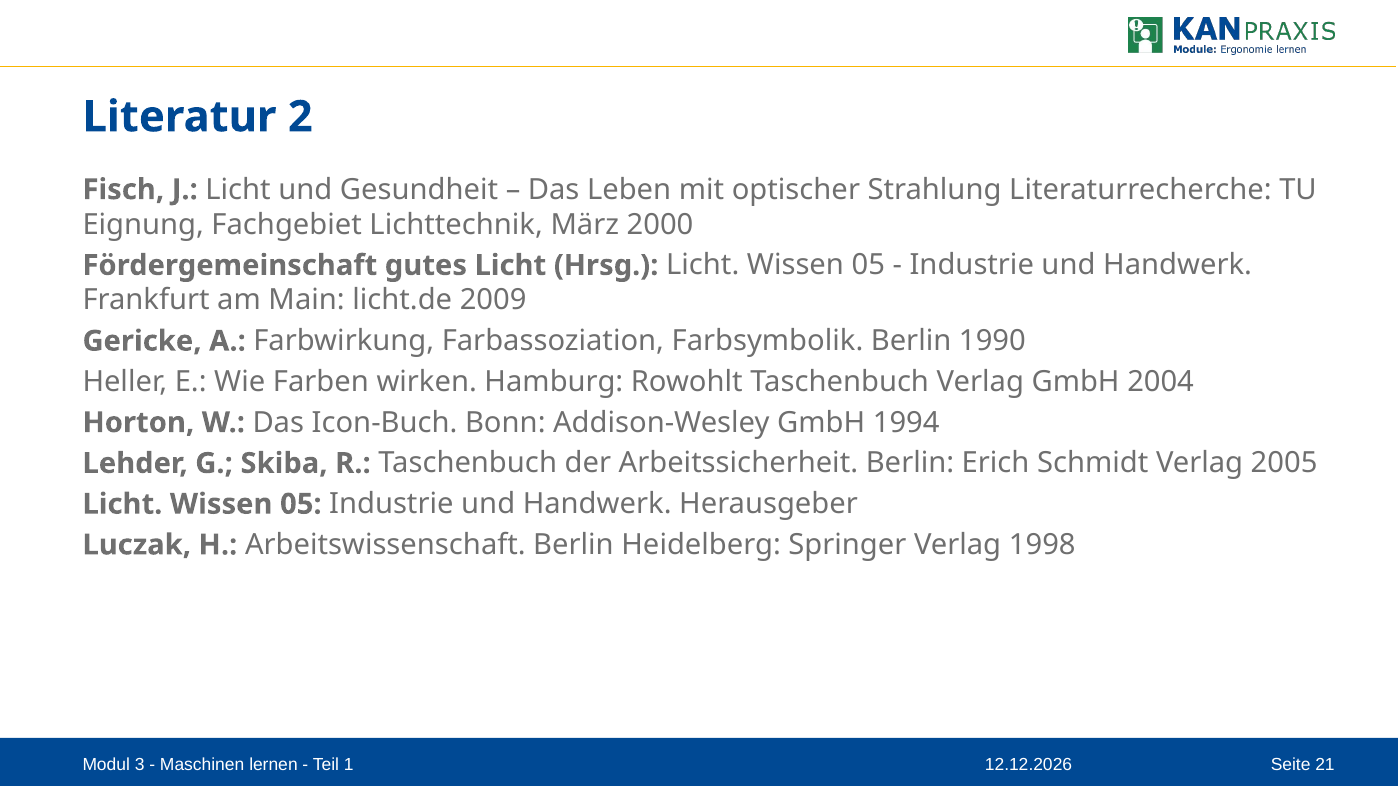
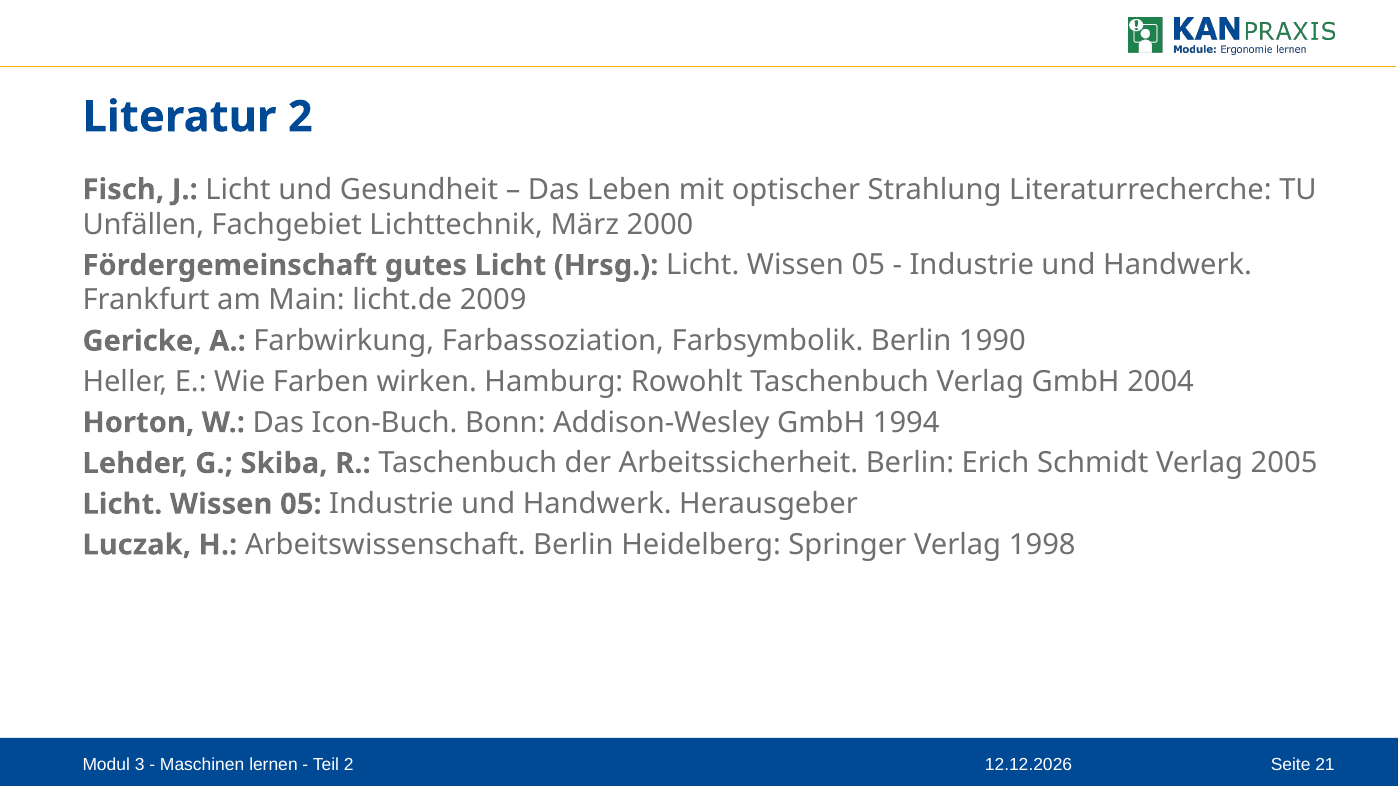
Eignung: Eignung -> Unfällen (143, 225)
Teil 1: 1 -> 2 (349, 765)
